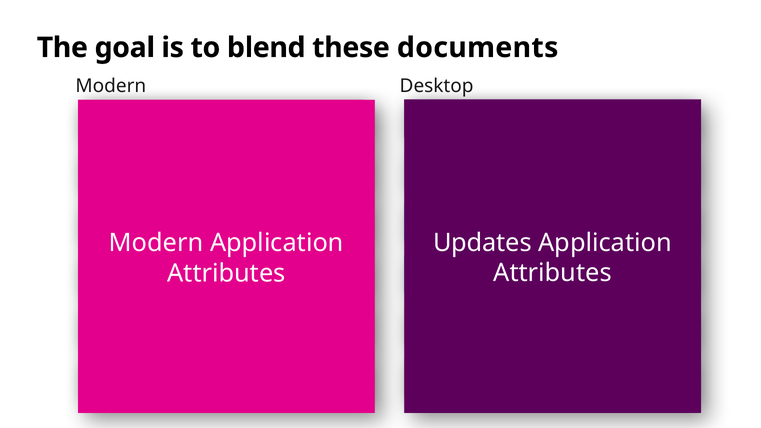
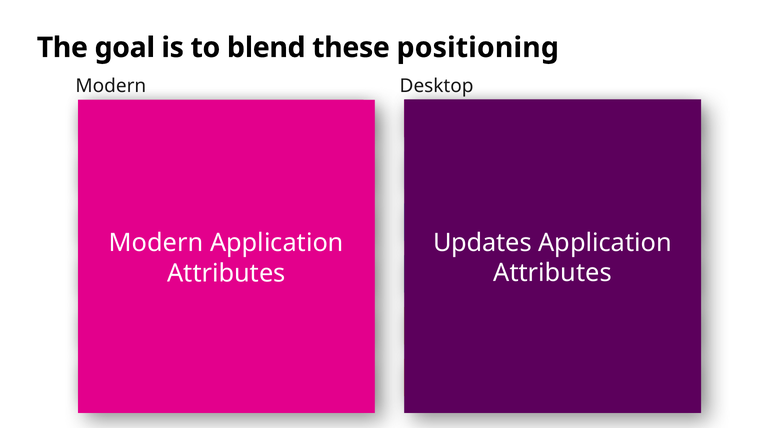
documents: documents -> positioning (478, 48)
